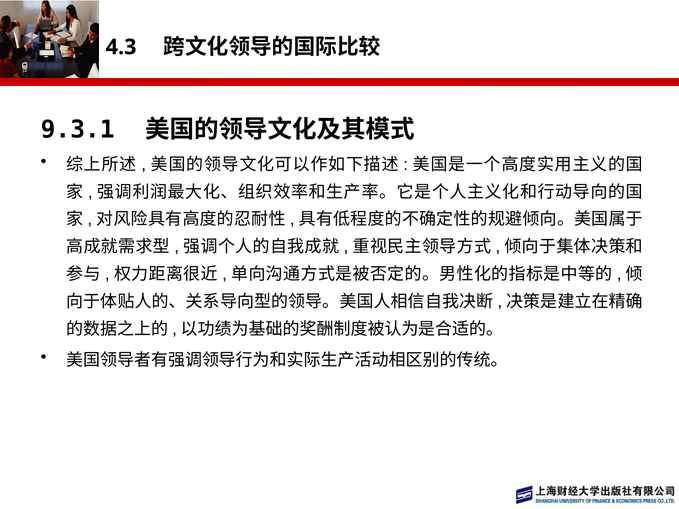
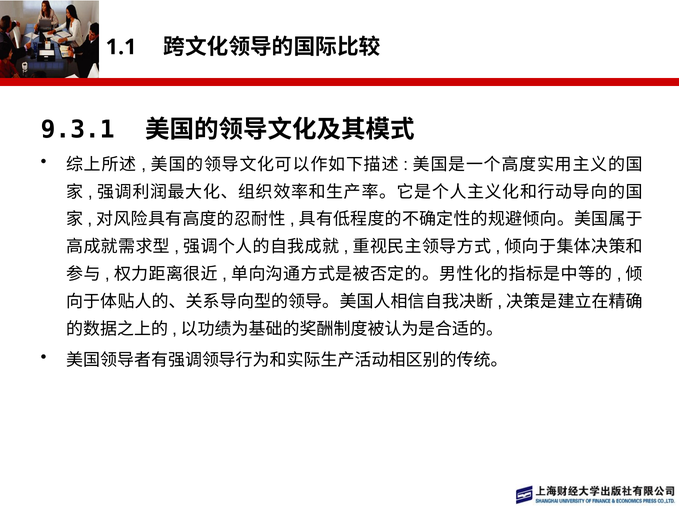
4.3: 4.3 -> 1.1 (121, 47)
